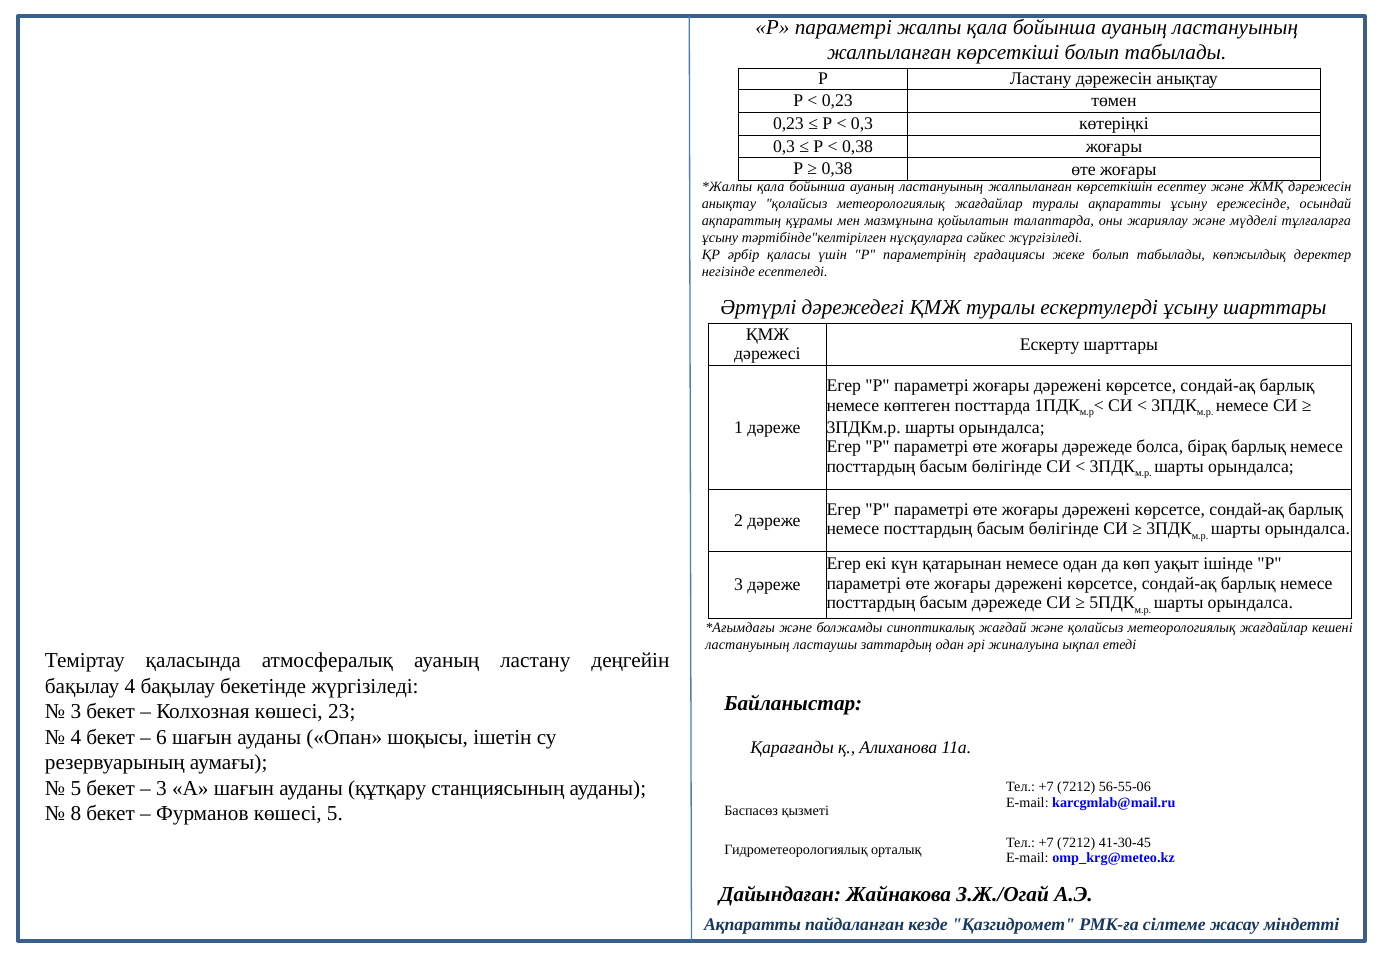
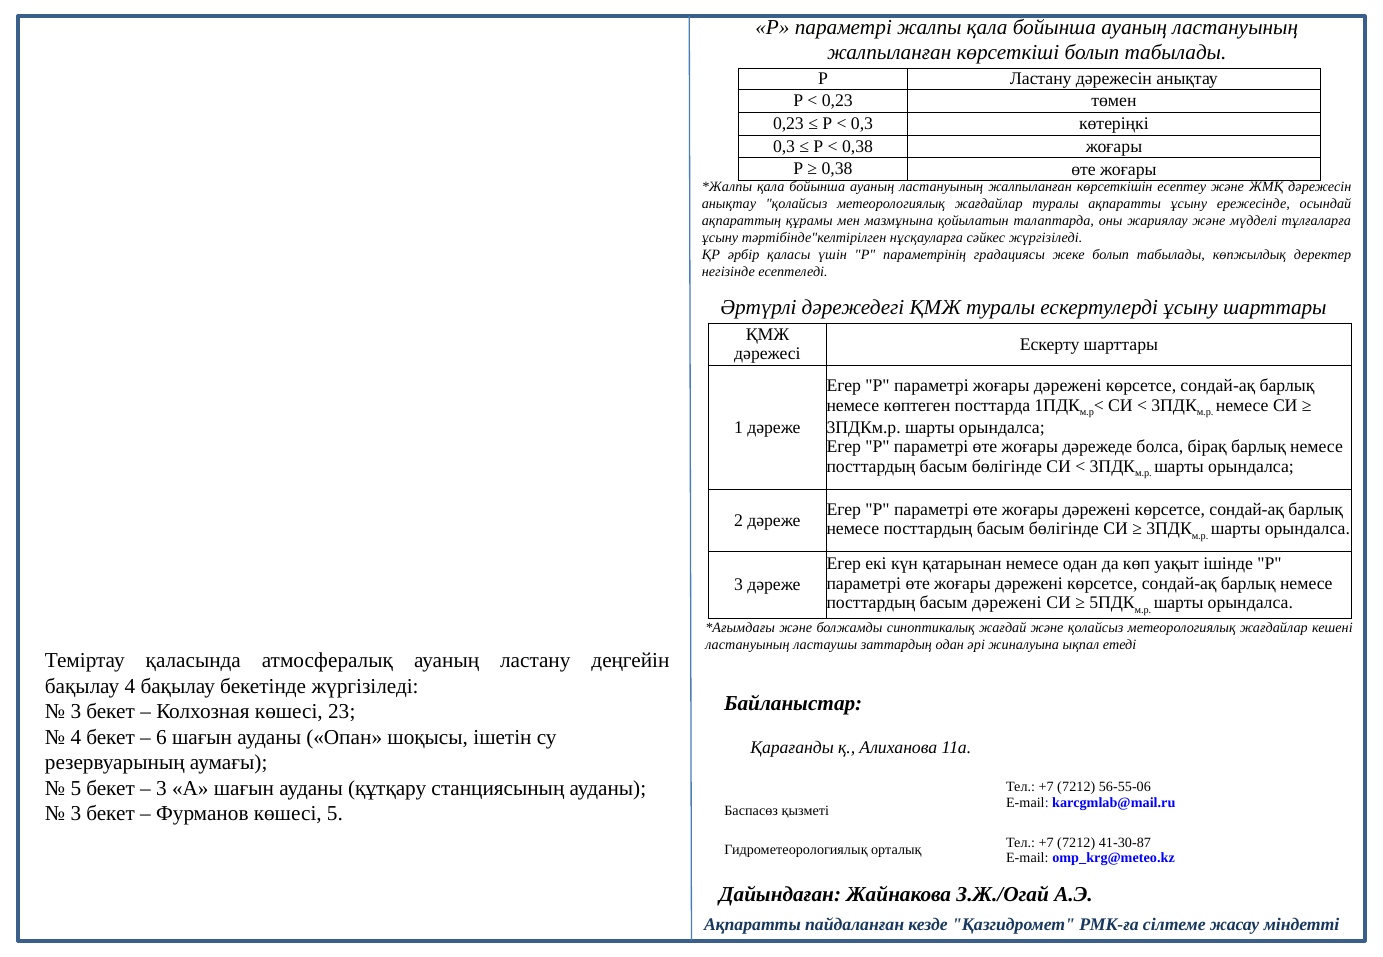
басым дәрежеде: дәрежеде -> дәрежені (1007, 603)
8: 8 -> 3 (76, 814)
41-30-45: 41-30-45 -> 41-30-87 (1125, 843)
